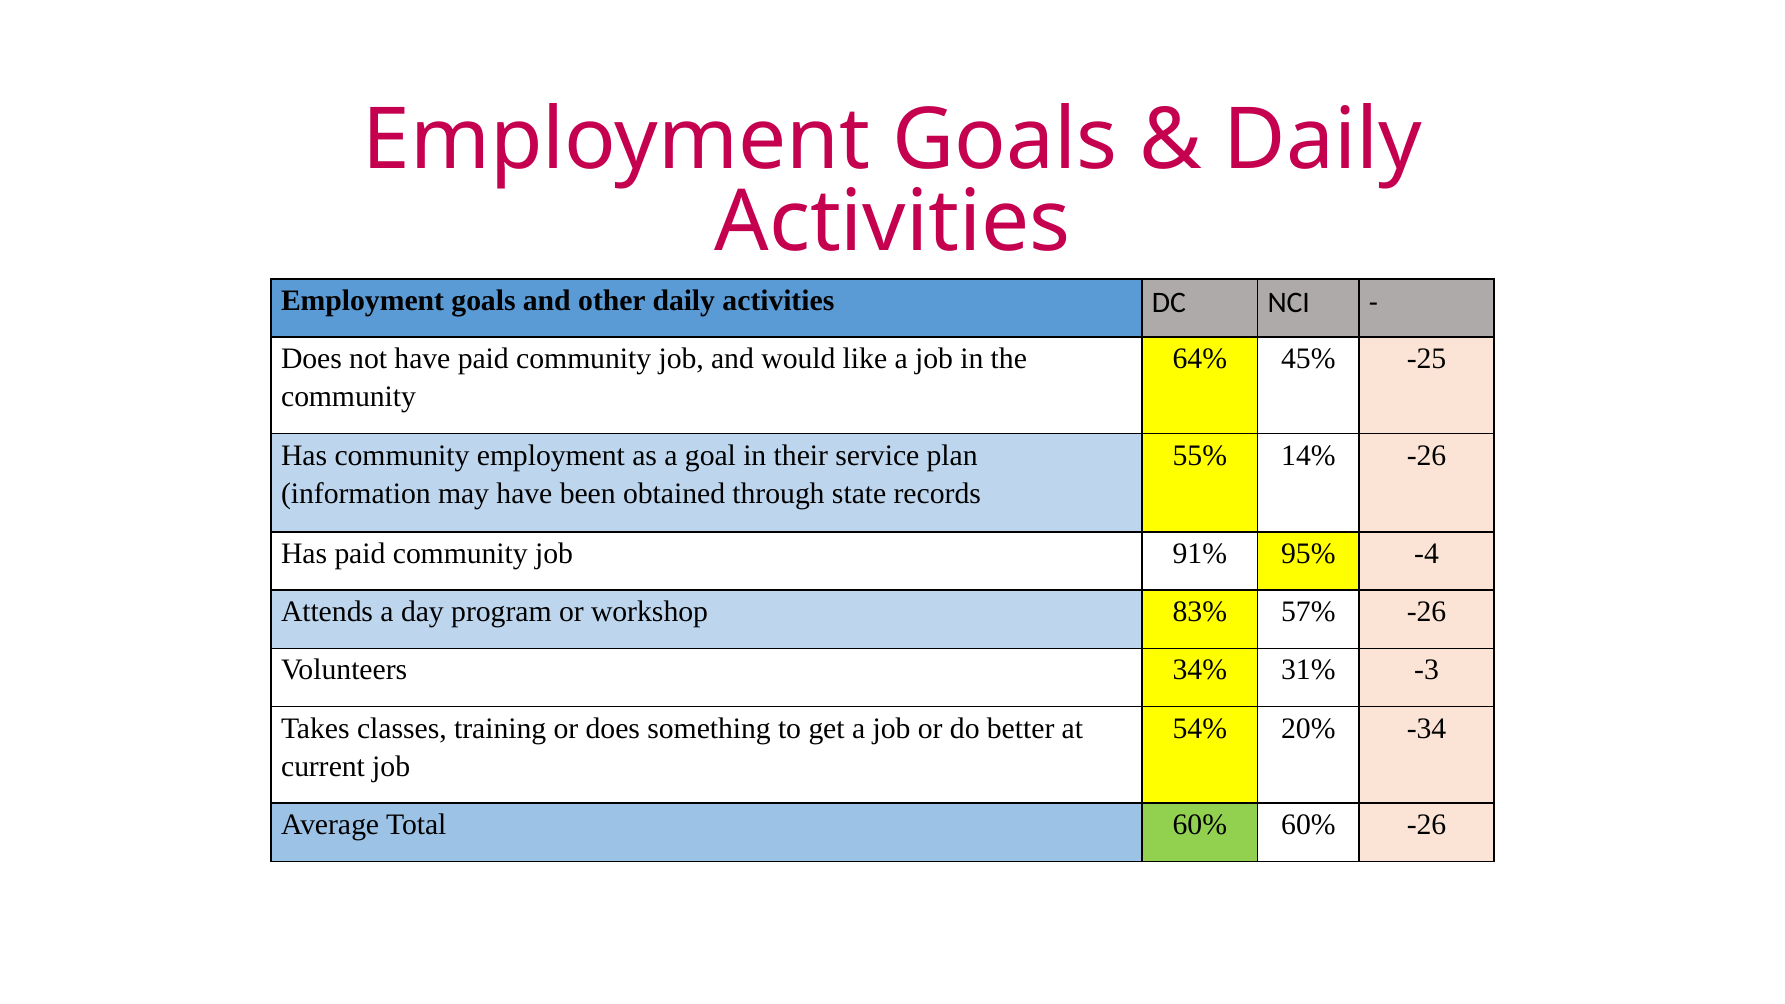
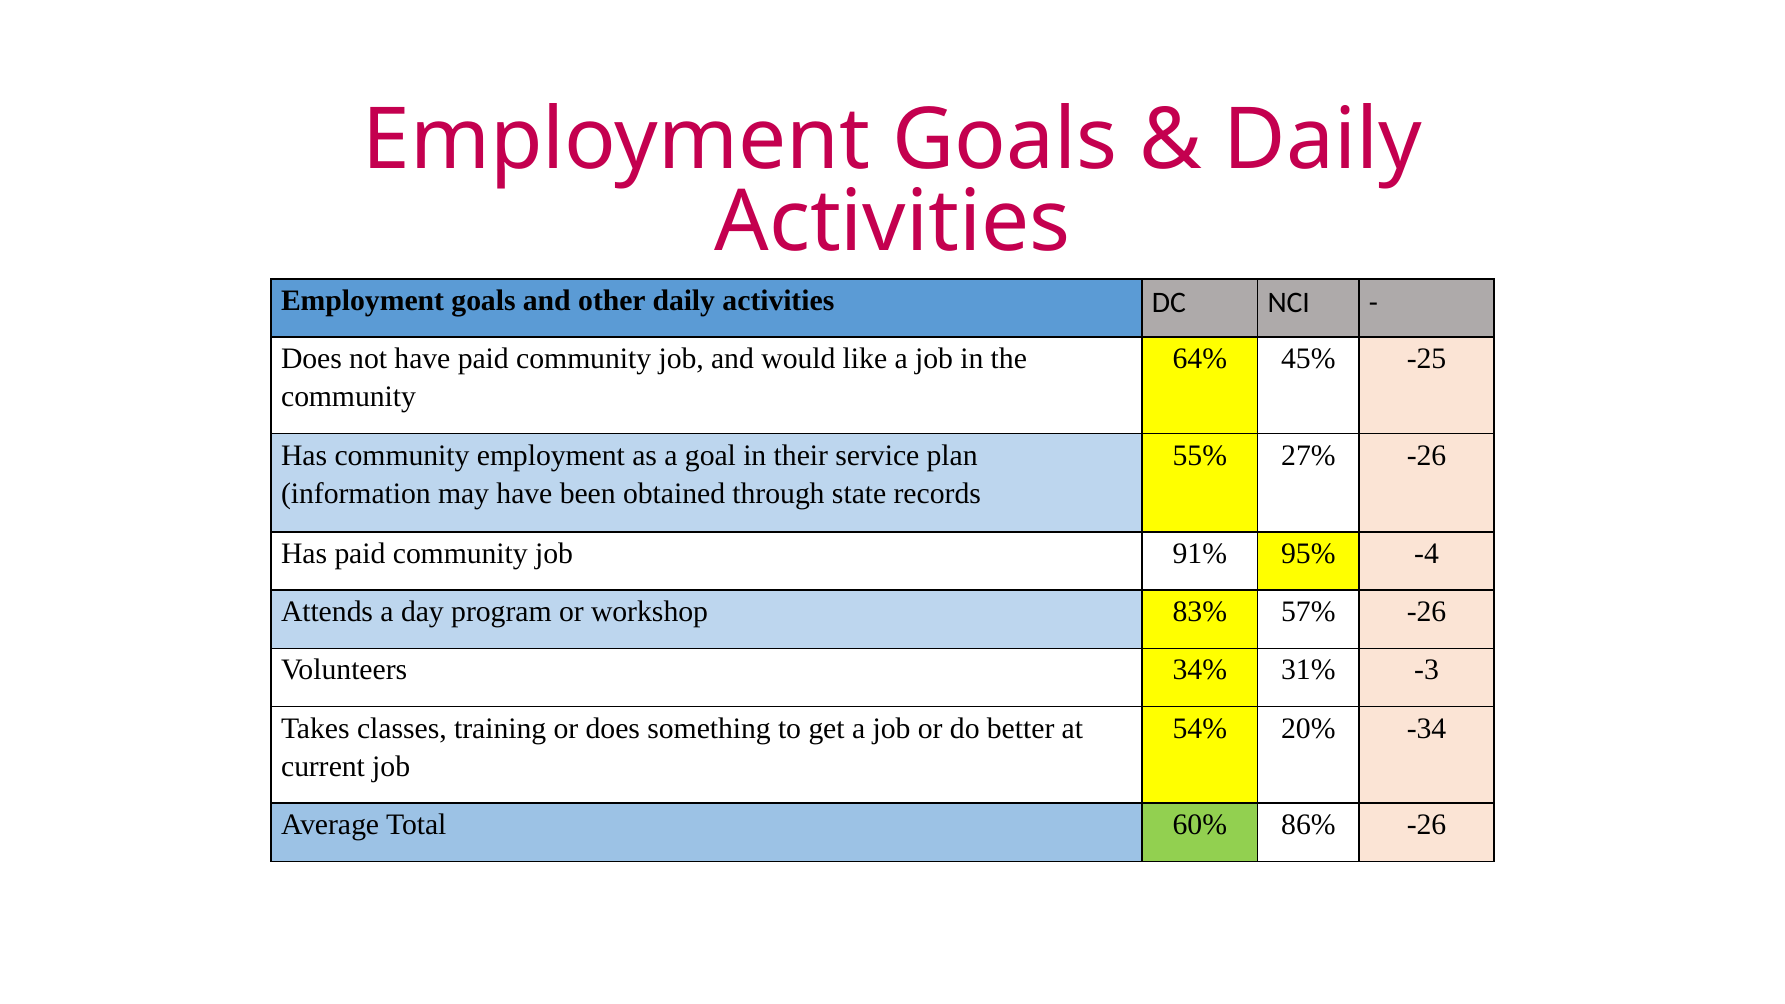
14%: 14% -> 27% (1308, 455)
60% 60%: 60% -> 86% (1308, 825)
